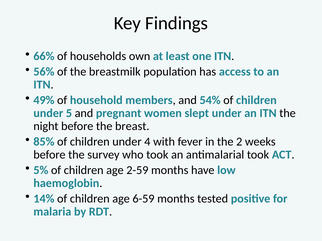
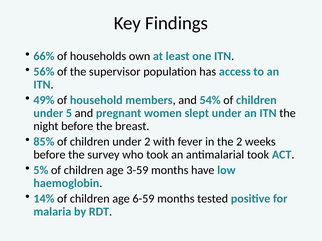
breastmilk: breastmilk -> supervisor (115, 72)
under 4: 4 -> 2 (147, 142)
2-59: 2-59 -> 3-59 (137, 170)
